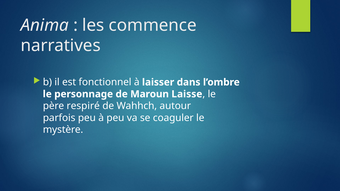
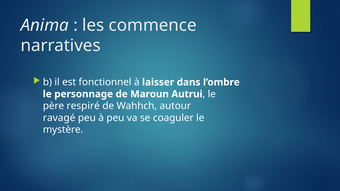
Laisse: Laisse -> Autrui (187, 94)
parfois: parfois -> ravagé (59, 118)
